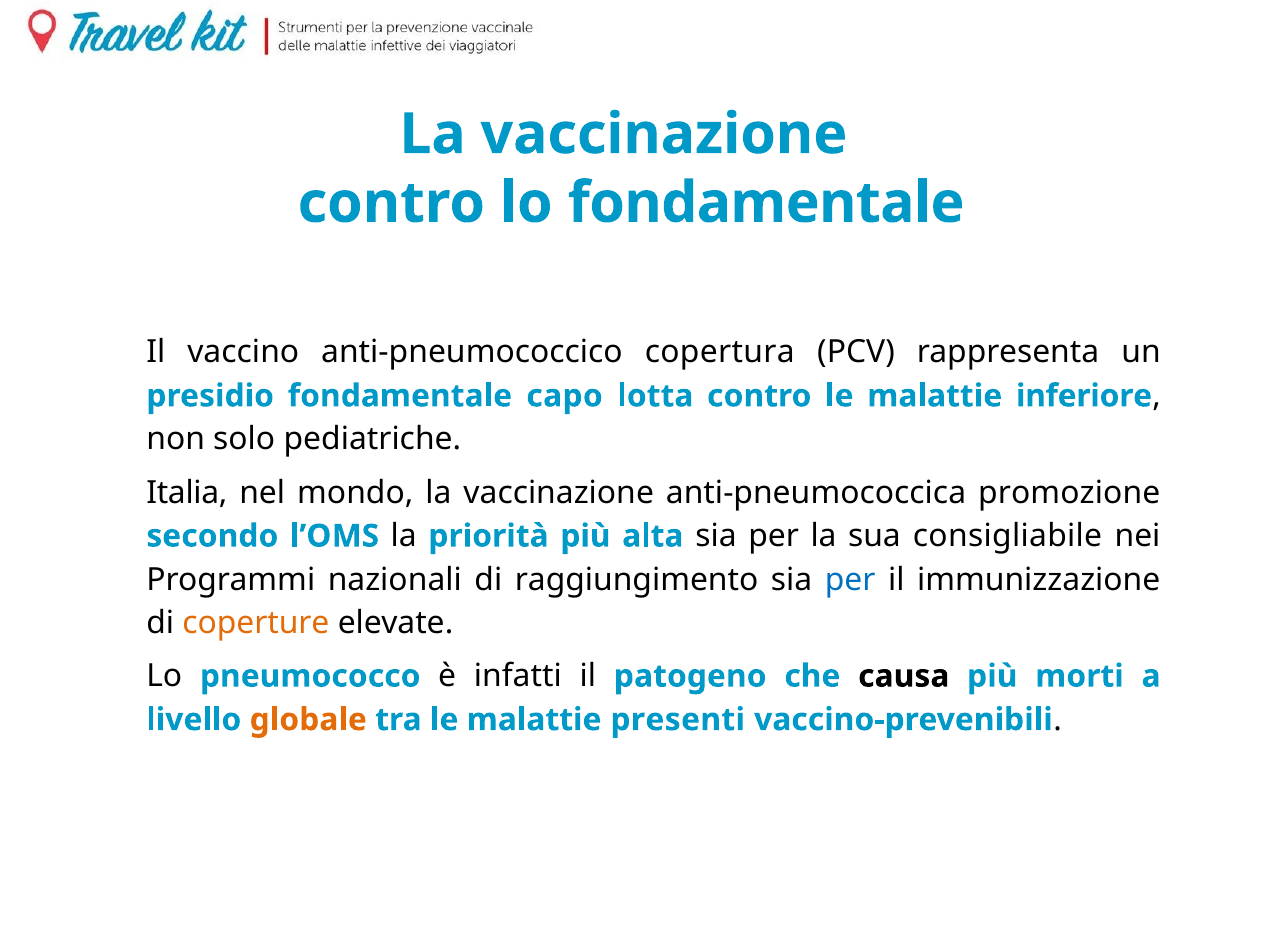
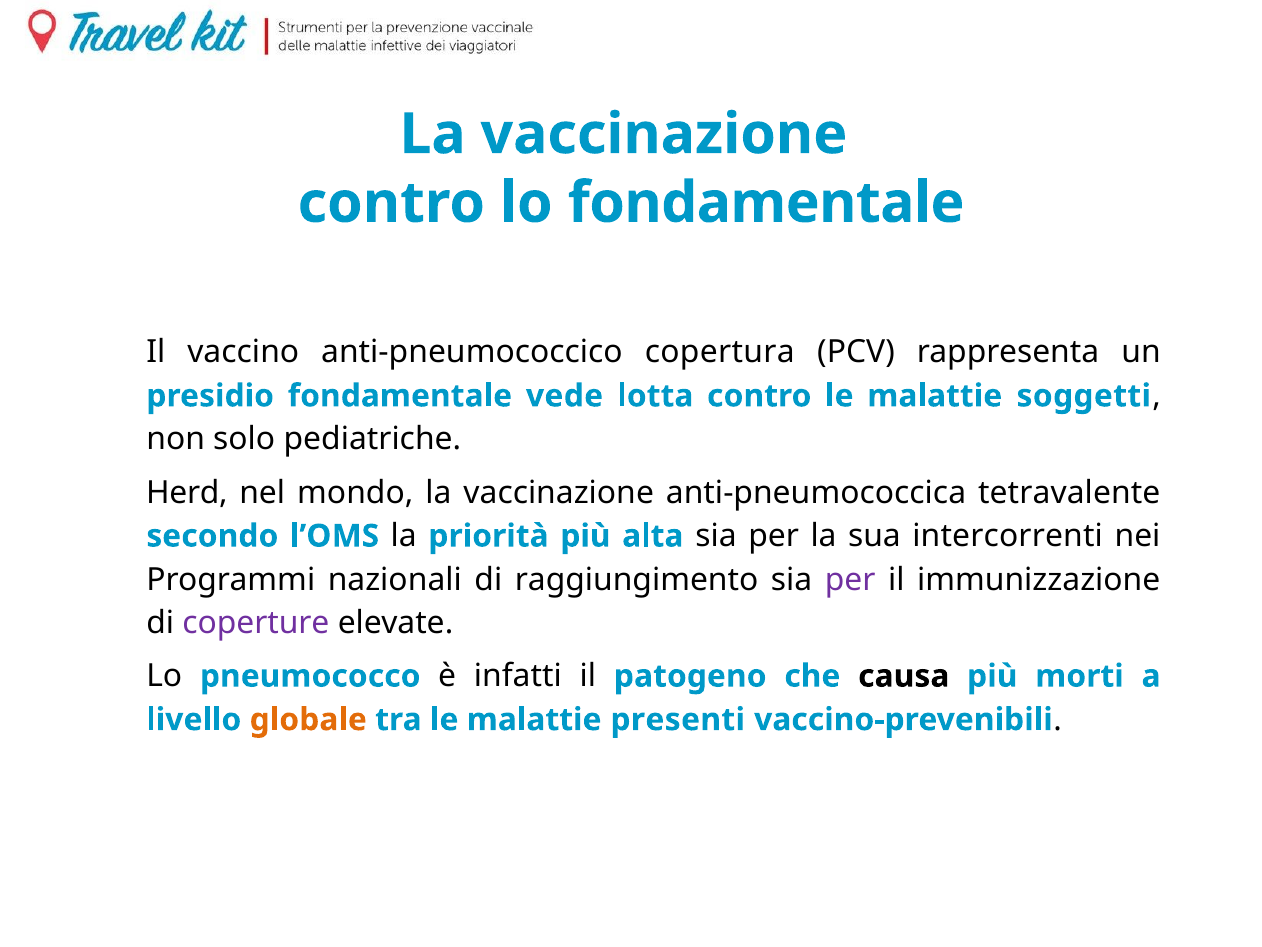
capo: capo -> vede (565, 396)
inferiore: inferiore -> soggetti (1084, 396)
Italia: Italia -> Herd (187, 492)
promozione: promozione -> tetravalente (1069, 492)
consigliabile: consigliabile -> intercorrenti (1008, 536)
per colour: blue -> purple (850, 579)
coperture colour: orange -> purple (256, 623)
